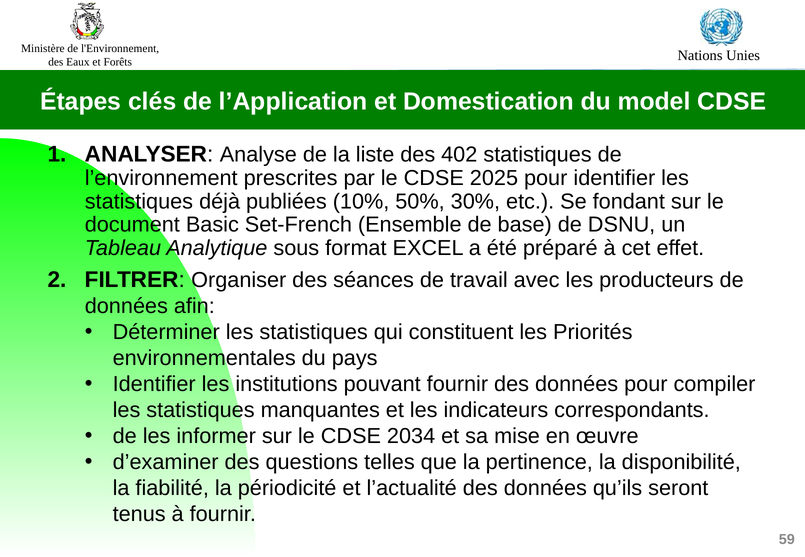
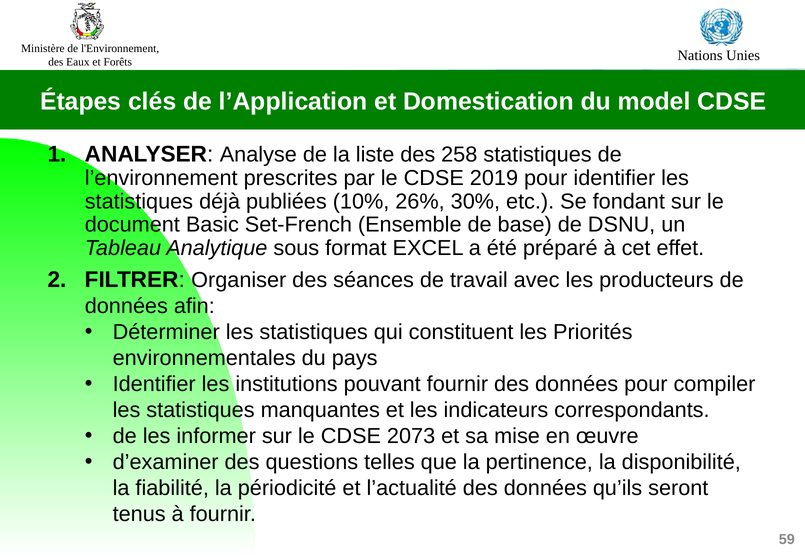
402: 402 -> 258 (459, 154)
2025: 2025 -> 2019 (494, 178)
50%: 50% -> 26% (420, 201)
2034: 2034 -> 2073 (411, 436)
